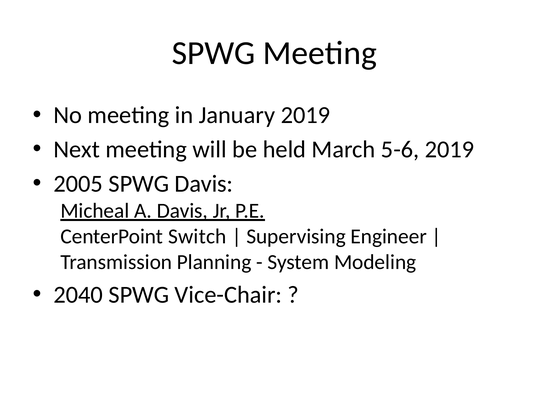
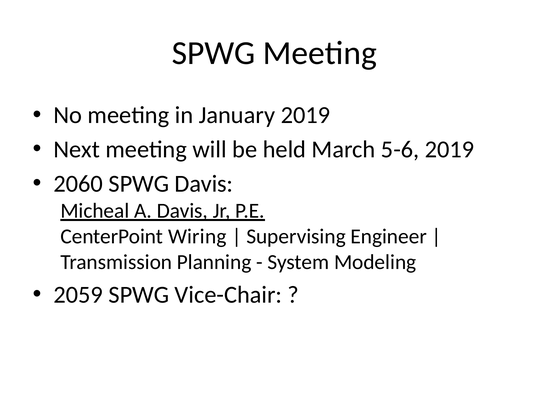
2005: 2005 -> 2060 (78, 184)
Switch: Switch -> Wiring (197, 236)
2040: 2040 -> 2059 (78, 294)
